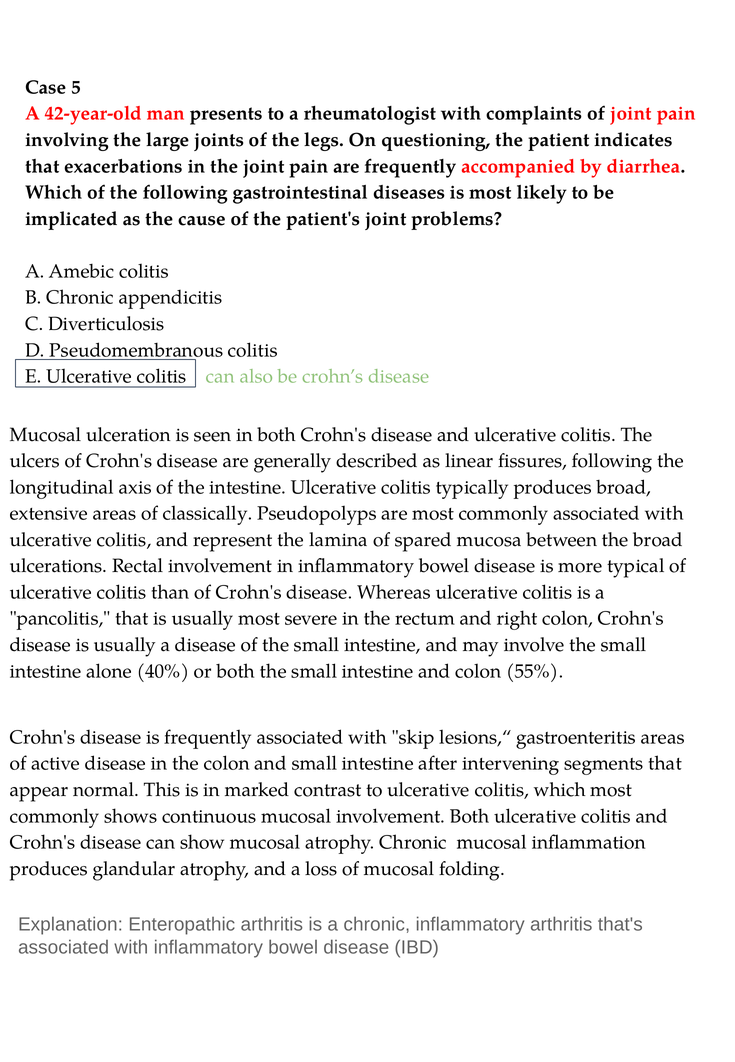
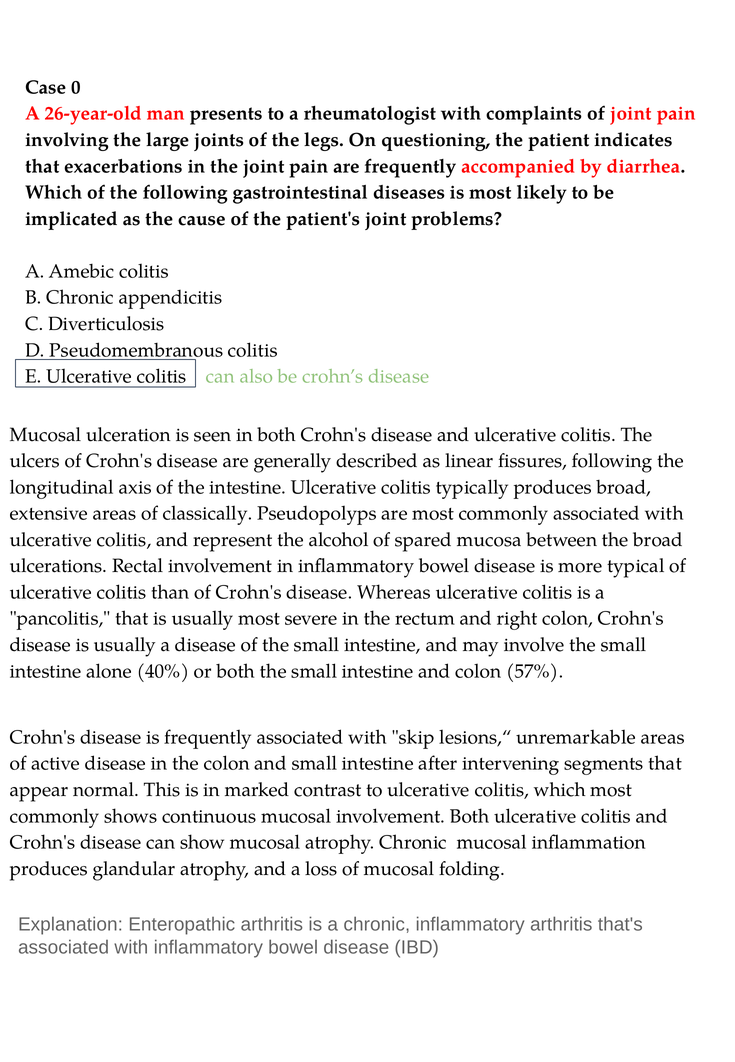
5: 5 -> 0 (76, 87)
42-year-old: 42-year-old -> 26-year-old (93, 114)
lamina: lamina -> alcohol (339, 540)
55%: 55% -> 57% (535, 671)
gastroenteritis: gastroenteritis -> unremarkable (576, 737)
